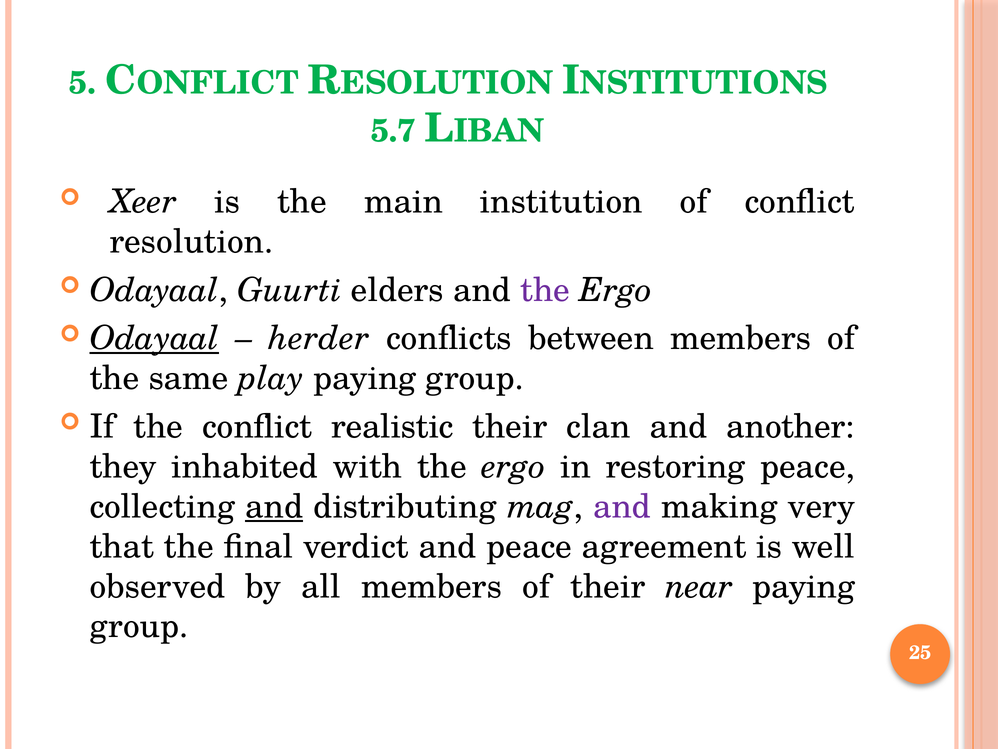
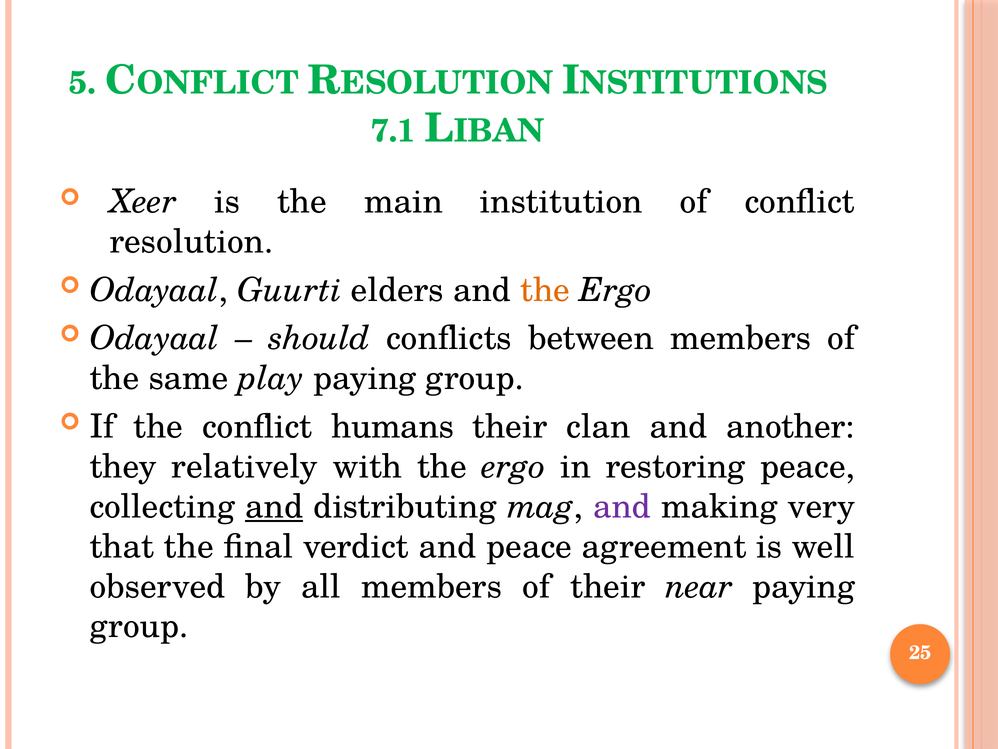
5.7: 5.7 -> 7.1 (393, 131)
the colour: purple -> orange (545, 290)
Odayaal underline: present -> none (154, 338)
herder: herder -> should (319, 338)
realistic: realistic -> humans (393, 426)
inhabited: inhabited -> relatively (245, 466)
